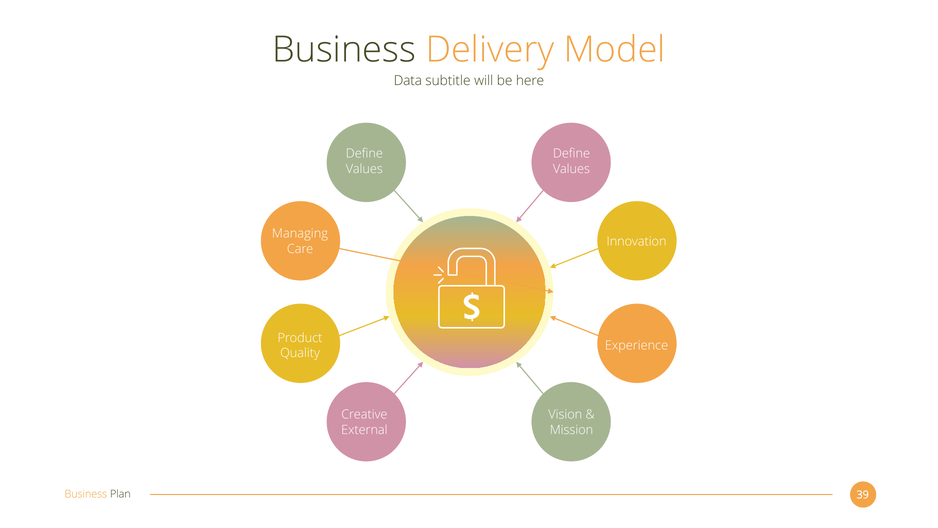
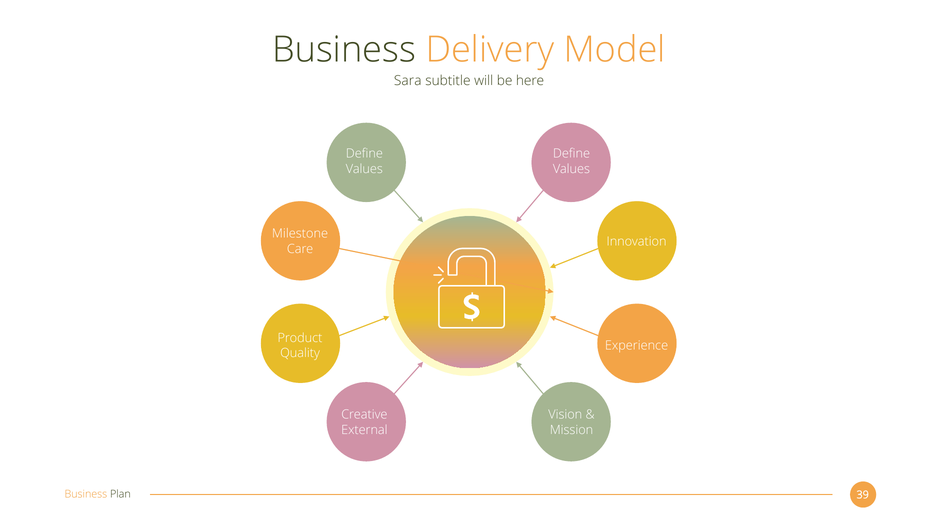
Data: Data -> Sara (408, 81)
Managing: Managing -> Milestone (300, 234)
